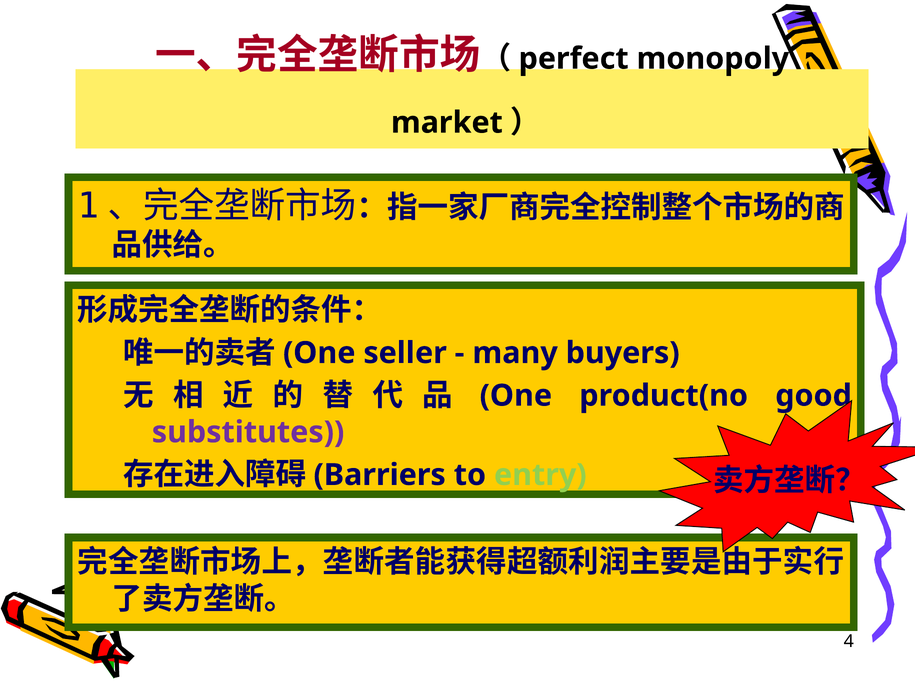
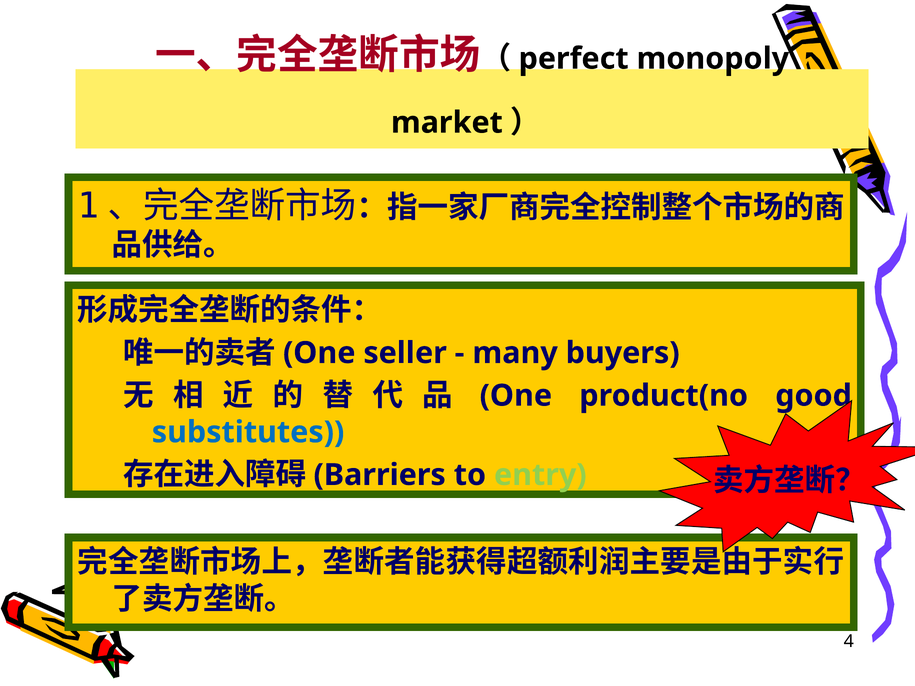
substitutes colour: purple -> blue (248, 432)
